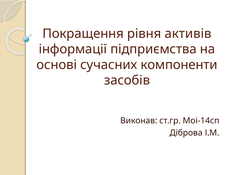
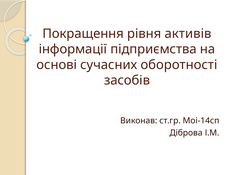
компоненти: компоненти -> оборотності (179, 65)
